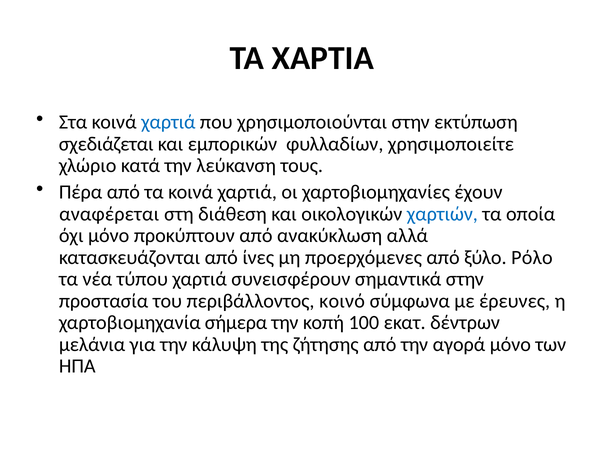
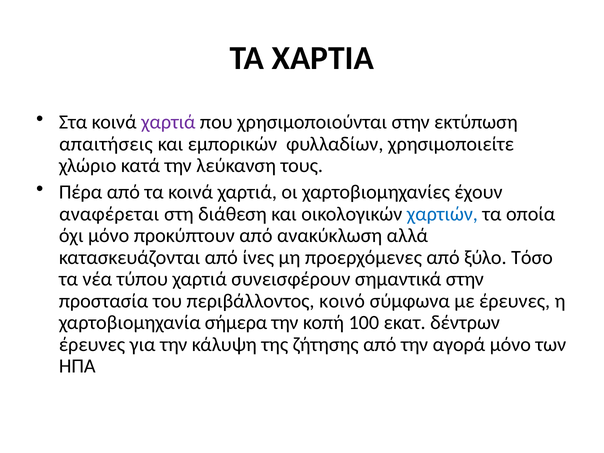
χαρτιά colour: blue -> purple (168, 122)
σχεδιάζεται: σχεδιάζεται -> απαιτήσεις (106, 144)
Ρόλο: Ρόλο -> Τόσο (532, 257)
μελάνια: μελάνια -> έρευνες (92, 344)
